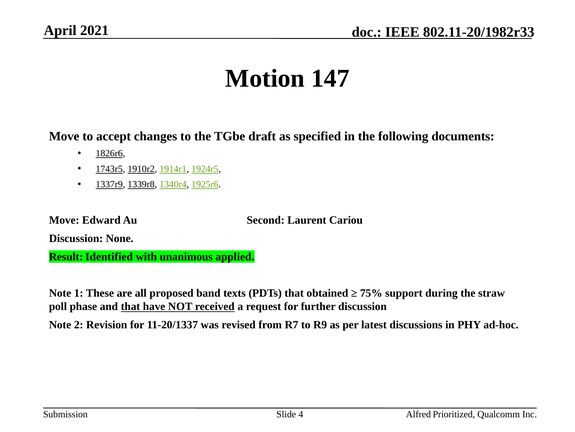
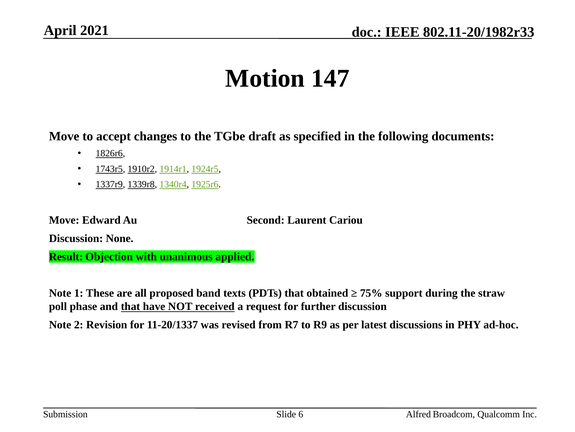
Identified: Identified -> Objection (109, 256)
4: 4 -> 6 (301, 414)
Prioritized: Prioritized -> Broadcom (454, 414)
